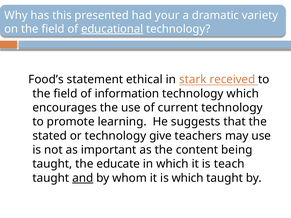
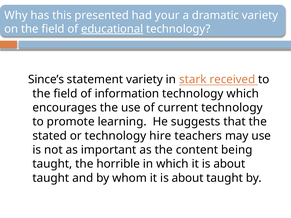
Food’s: Food’s -> Since’s (46, 80)
statement ethical: ethical -> variety (144, 80)
give: give -> hire (160, 136)
educate: educate -> horrible (118, 164)
which it is teach: teach -> about (229, 164)
and underline: present -> none (83, 178)
whom it is which: which -> about (188, 178)
